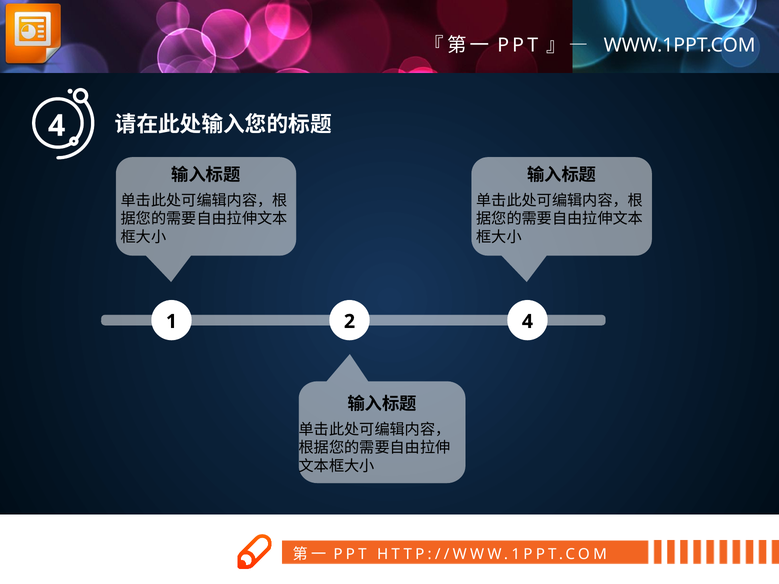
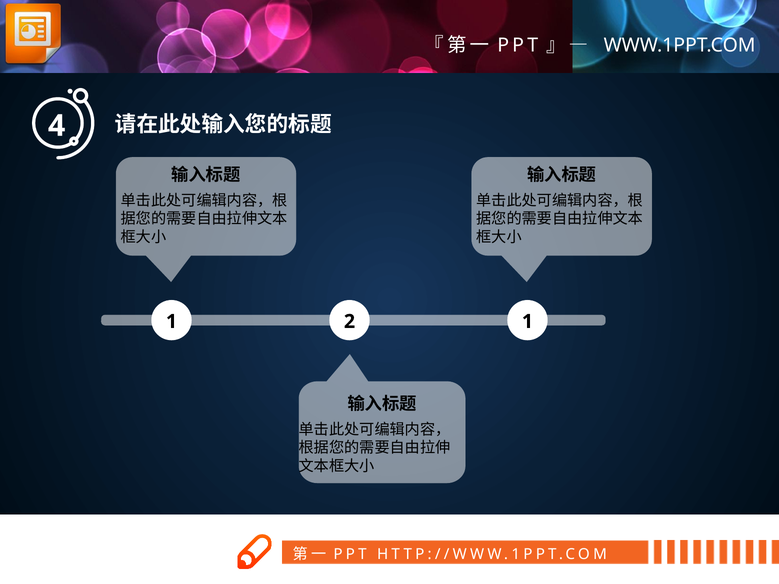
2 4: 4 -> 1 (527, 322)
